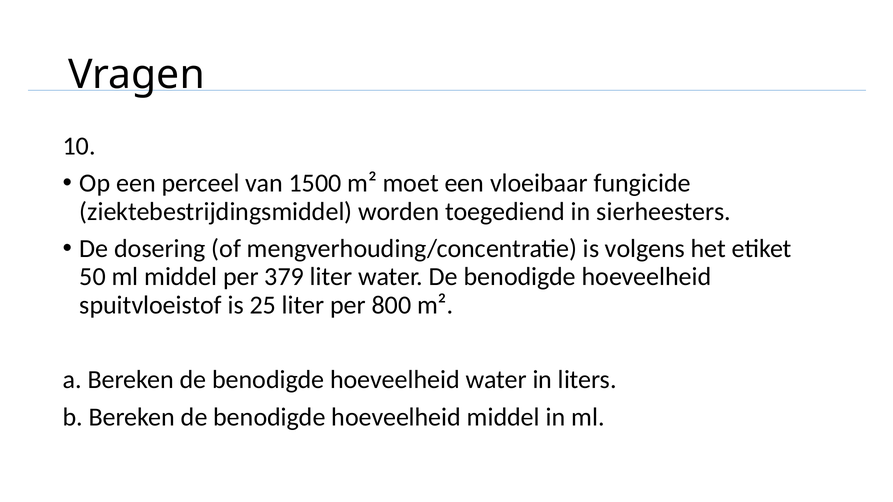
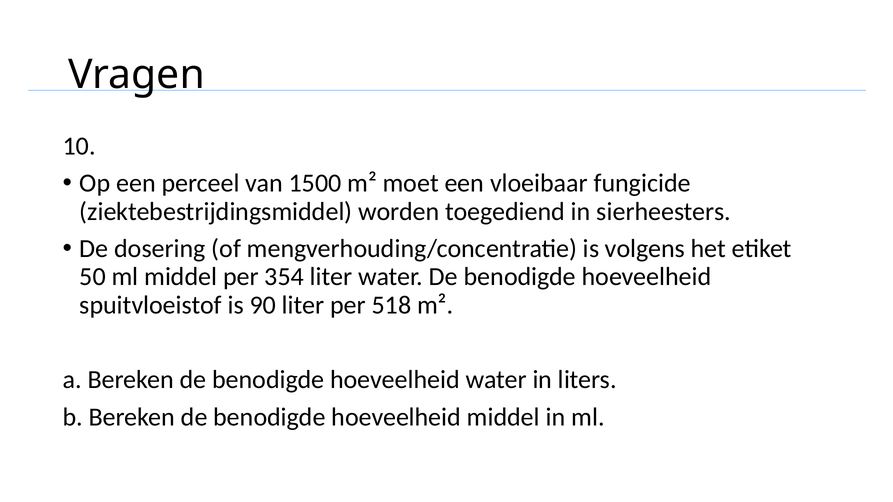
379: 379 -> 354 (284, 277)
25: 25 -> 90 (263, 305)
800: 800 -> 518 (391, 305)
